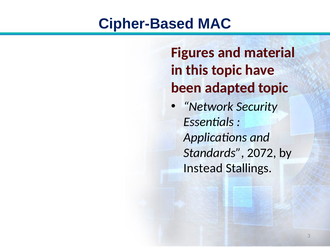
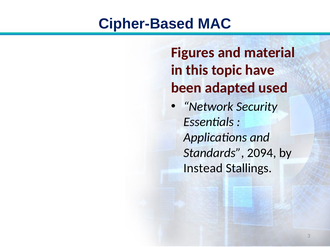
adapted topic: topic -> used (273, 88)
2072: 2072 -> 2094 (262, 153)
